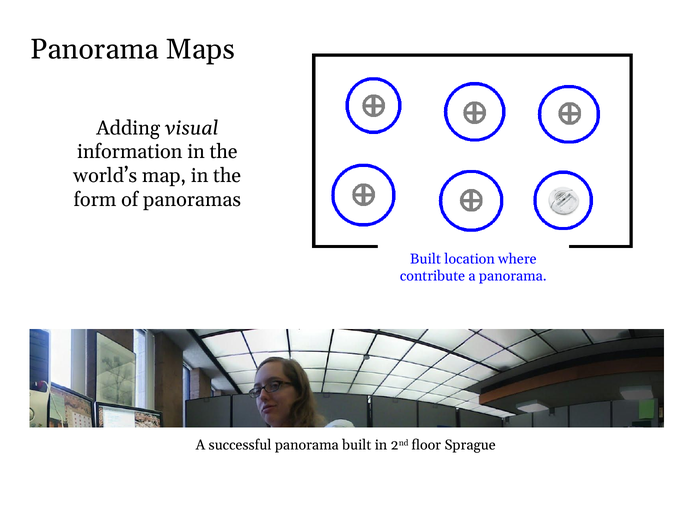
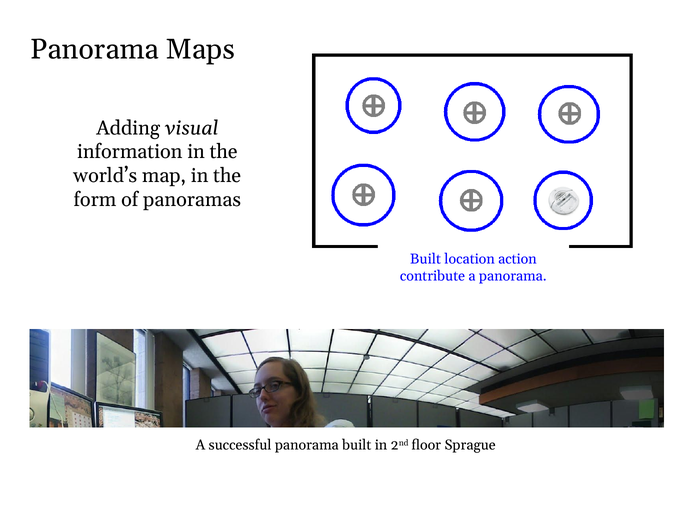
where: where -> action (517, 259)
